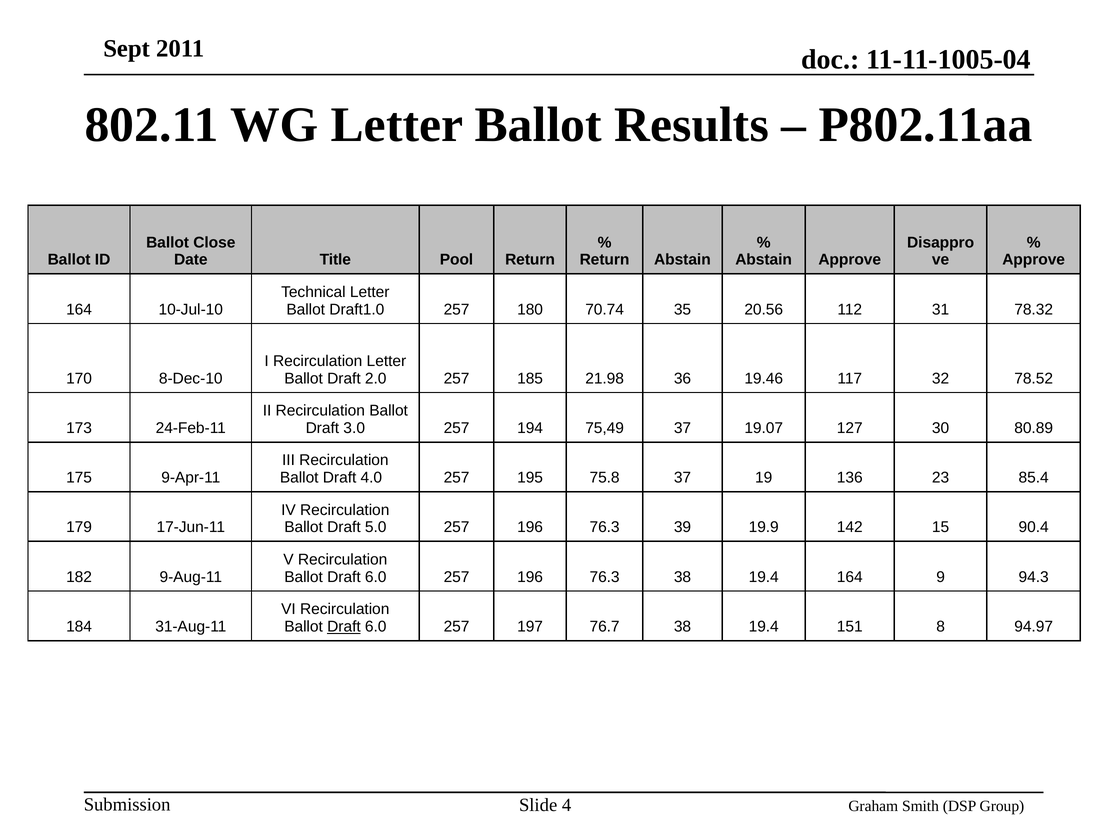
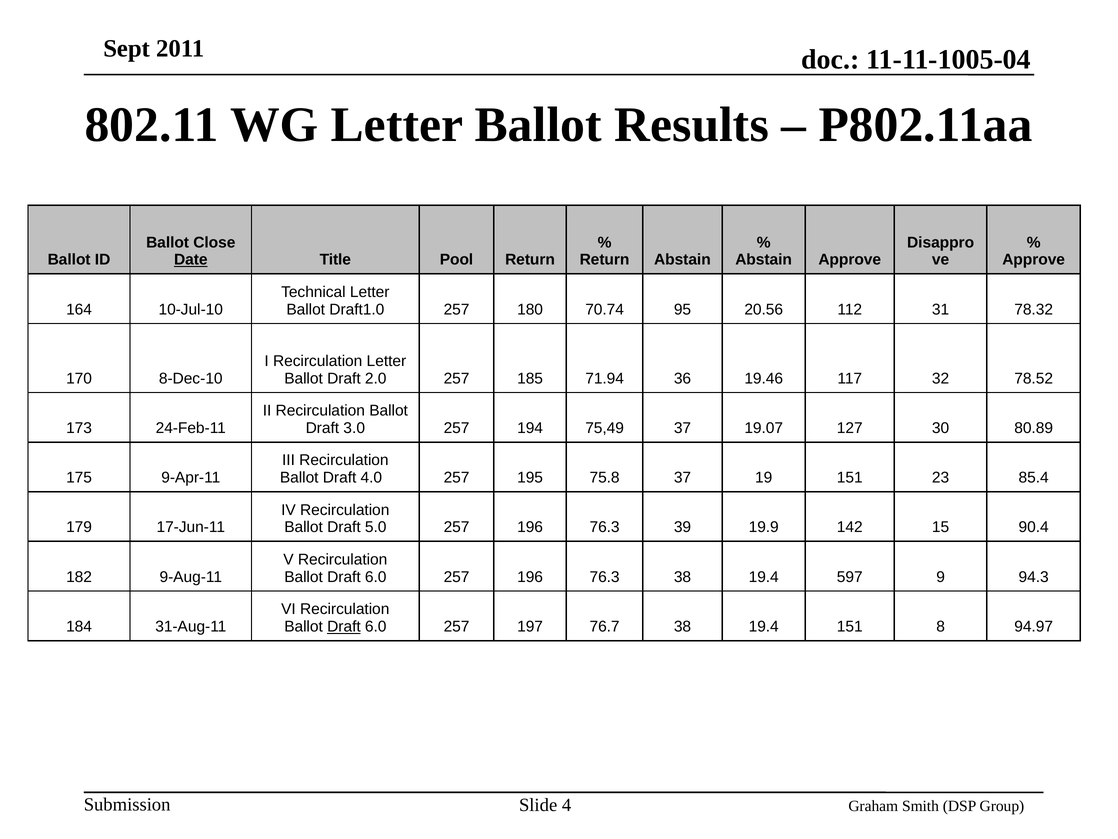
Date underline: none -> present (191, 260)
35: 35 -> 95 (683, 309)
21.98: 21.98 -> 71.94 (605, 378)
19 136: 136 -> 151 (850, 477)
19.4 164: 164 -> 597 (850, 577)
